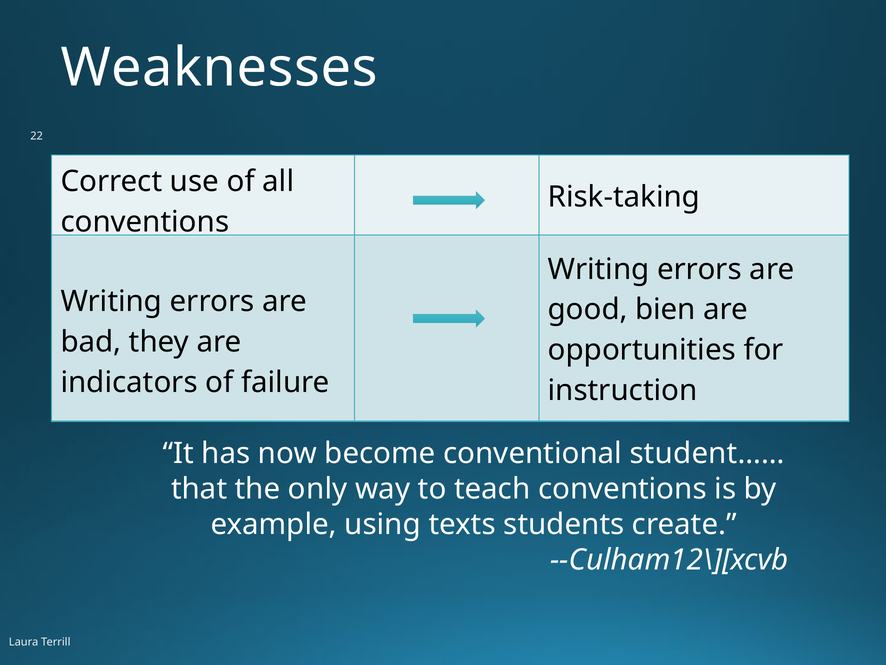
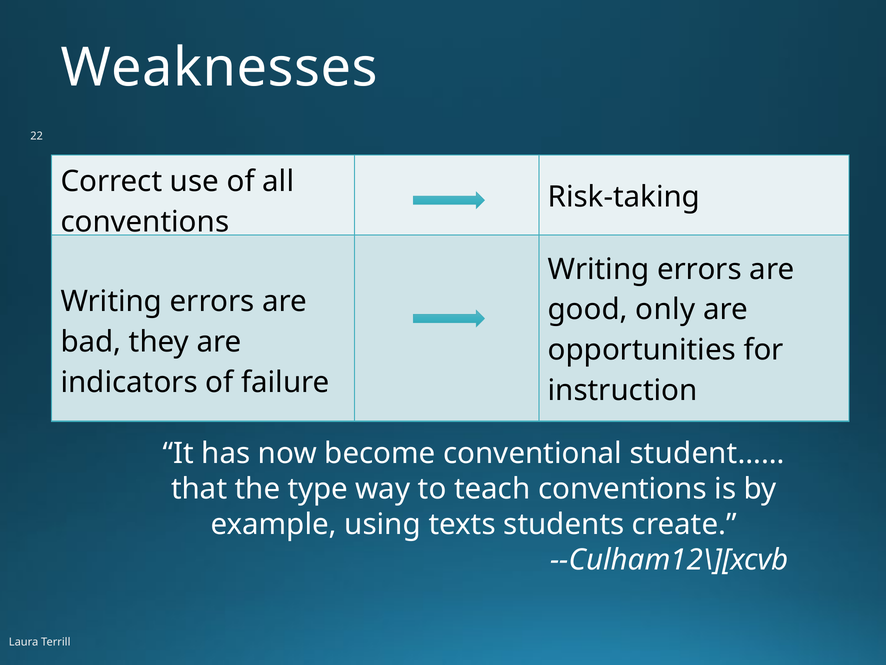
bien: bien -> only (665, 309)
only: only -> type (318, 489)
